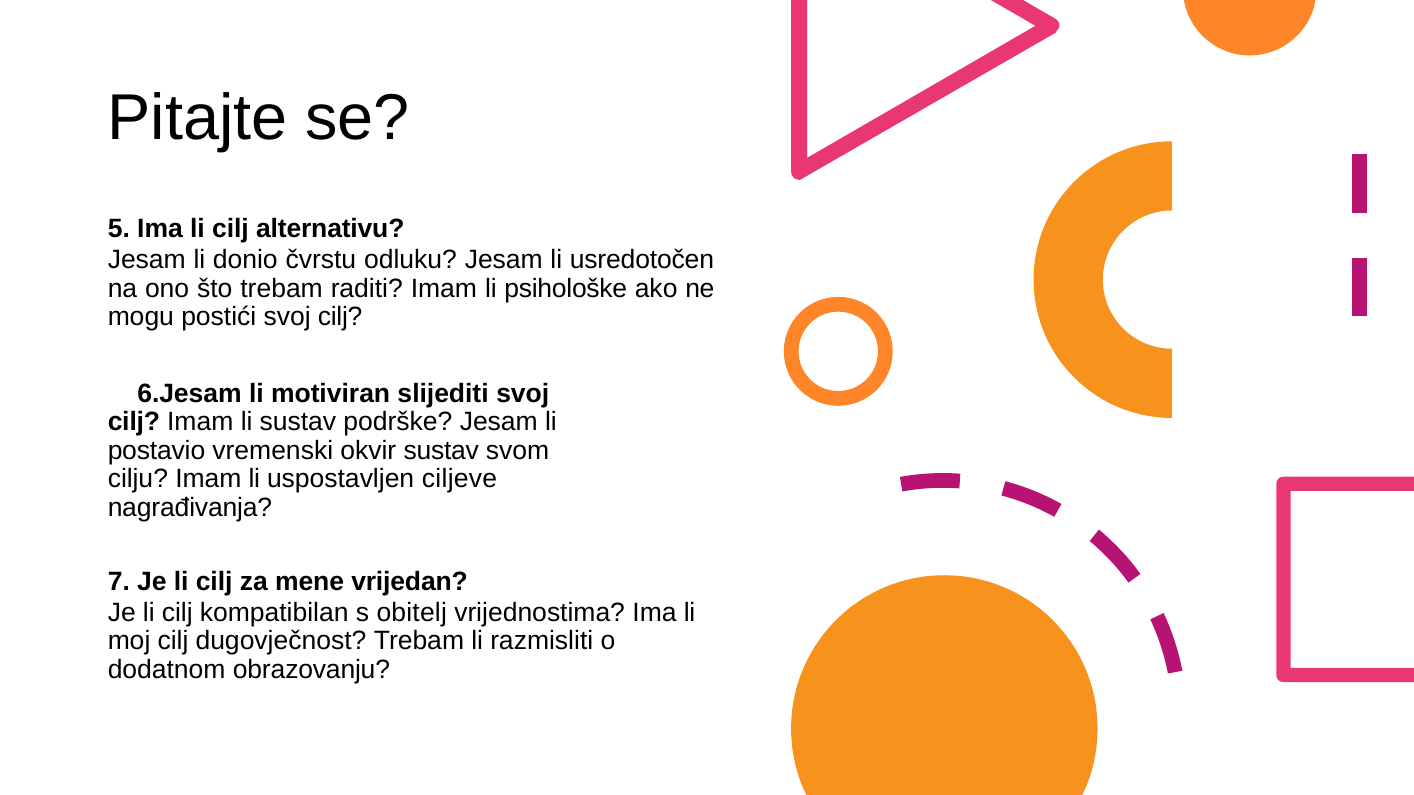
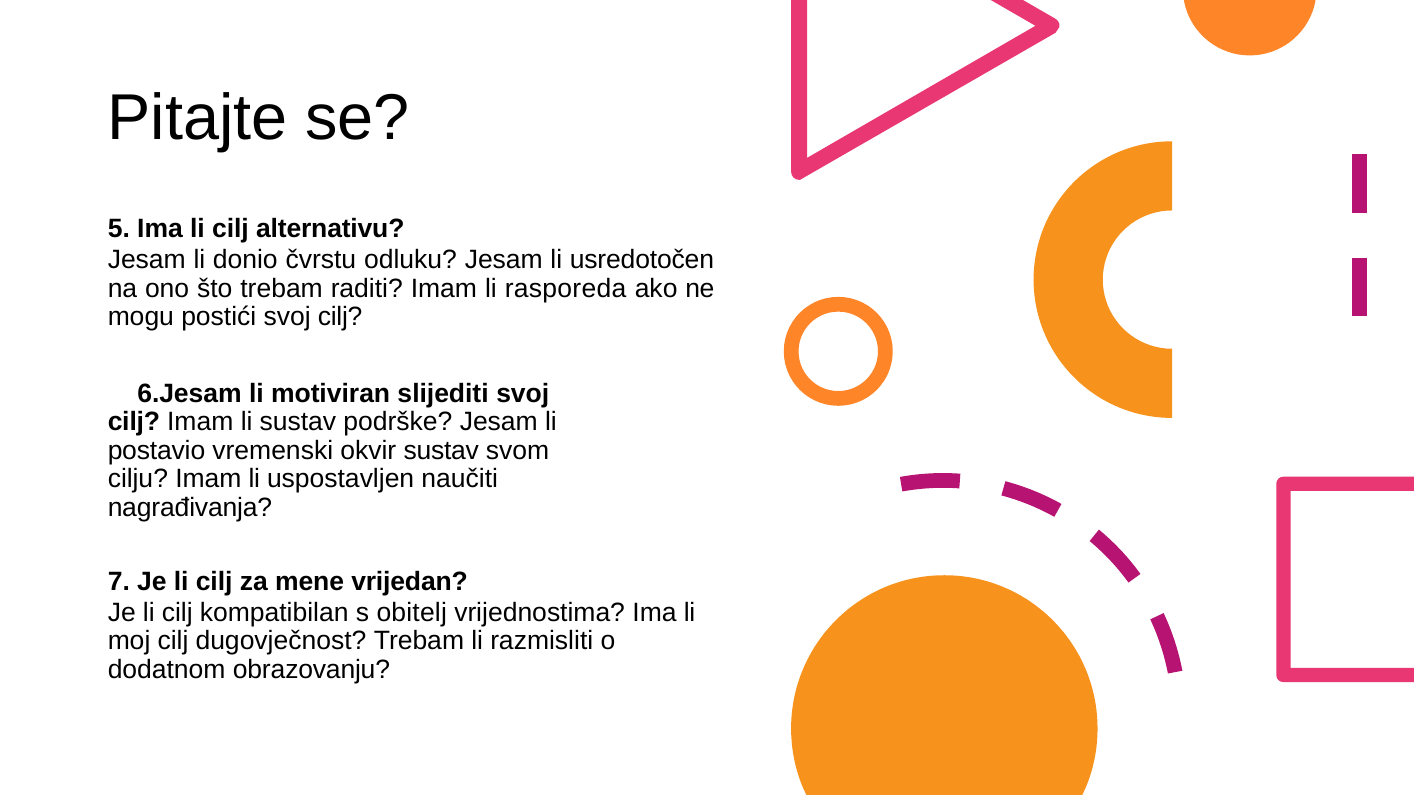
psihološke: psihološke -> rasporeda (566, 288)
ciljeve: ciljeve -> naučiti (460, 479)
